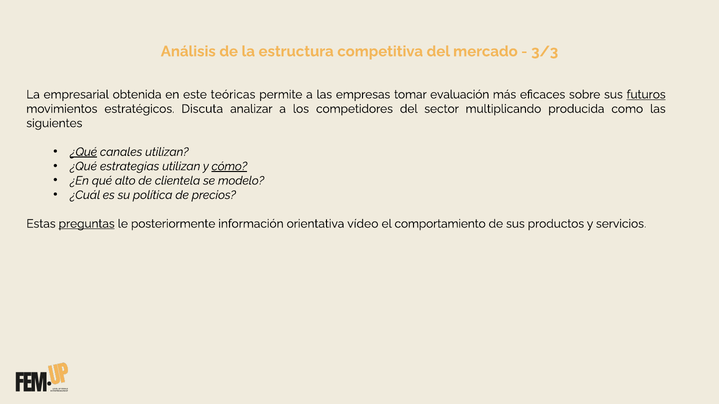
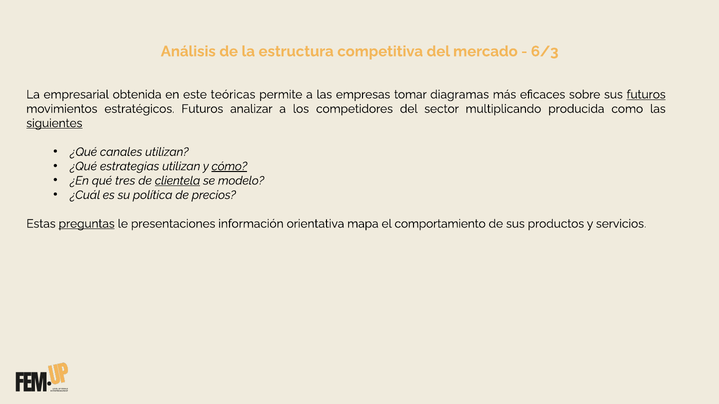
3/3: 3/3 -> 6/3 (545, 51)
evaluación: evaluación -> diagramas (460, 95)
estratégicos Discuta: Discuta -> Futuros (202, 109)
siguientes underline: none -> present (54, 123)
¿Qué underline: present -> none (84, 152)
alto: alto -> tres (125, 181)
clientela underline: none -> present (178, 181)
posteriormente: posteriormente -> presentaciones (173, 224)
vídeo: vídeo -> mapa (363, 224)
